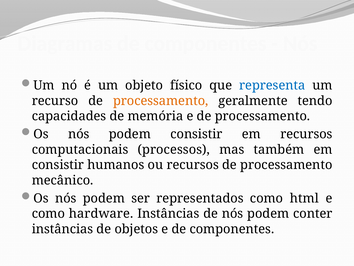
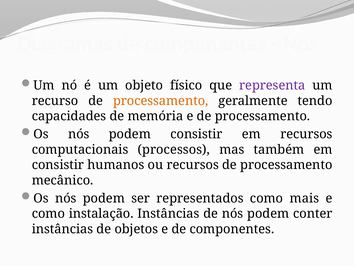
representa colour: blue -> purple (272, 85)
html: html -> mais (304, 198)
hardware: hardware -> instalação (101, 213)
